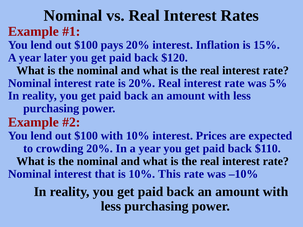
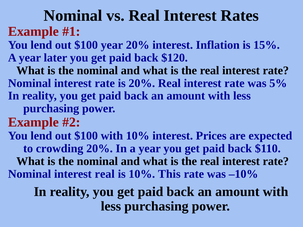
$100 pays: pays -> year (112, 45)
interest that: that -> real (105, 174)
